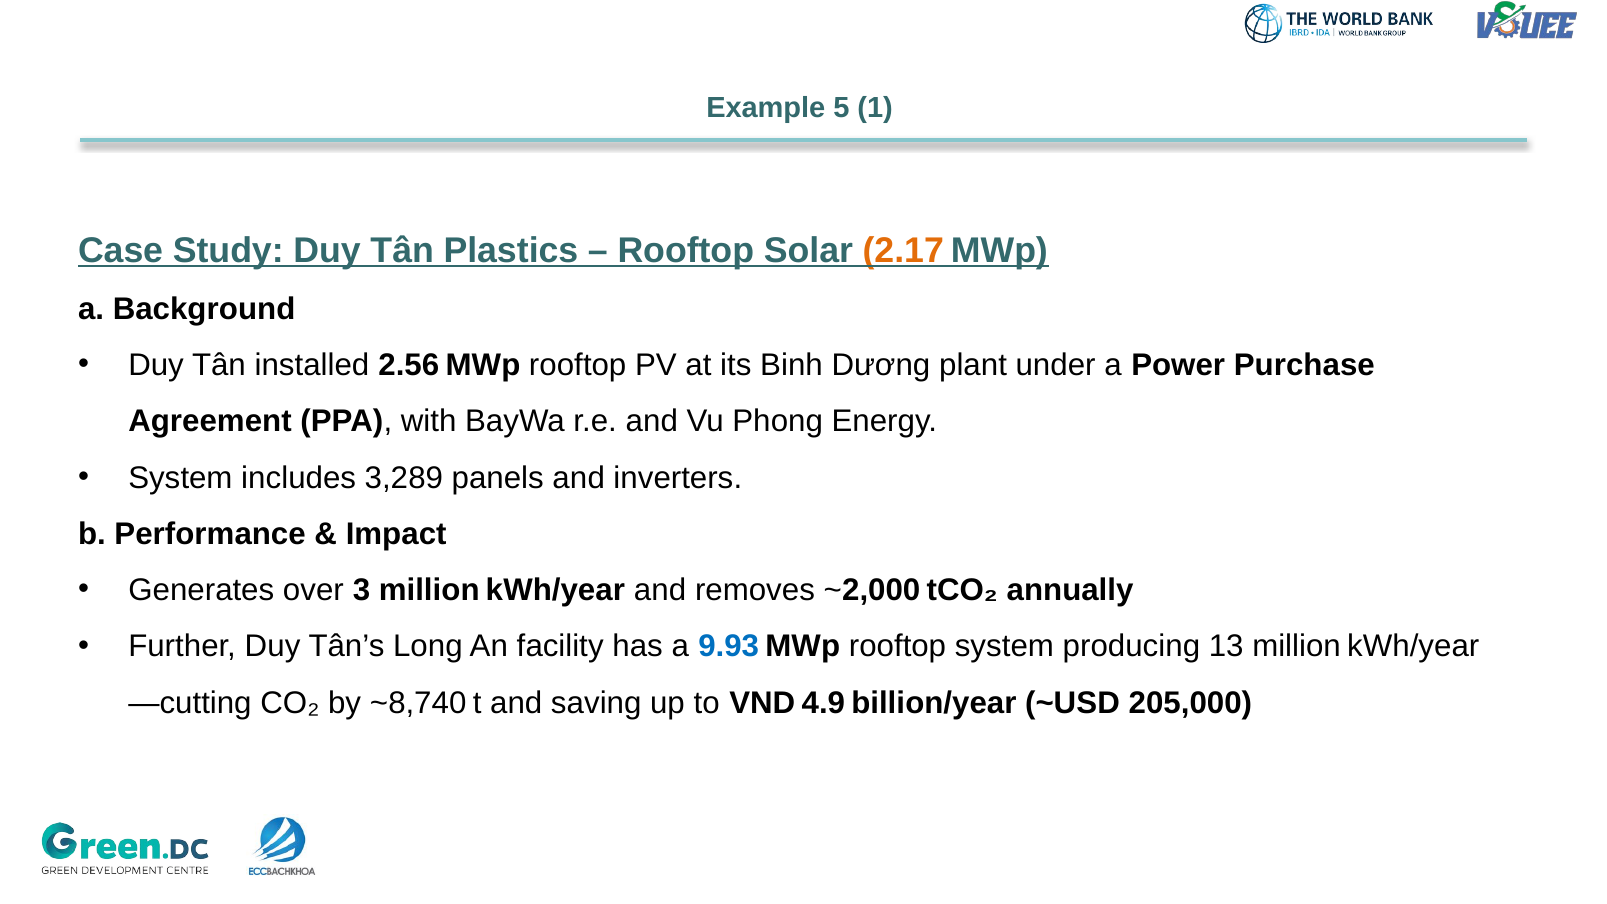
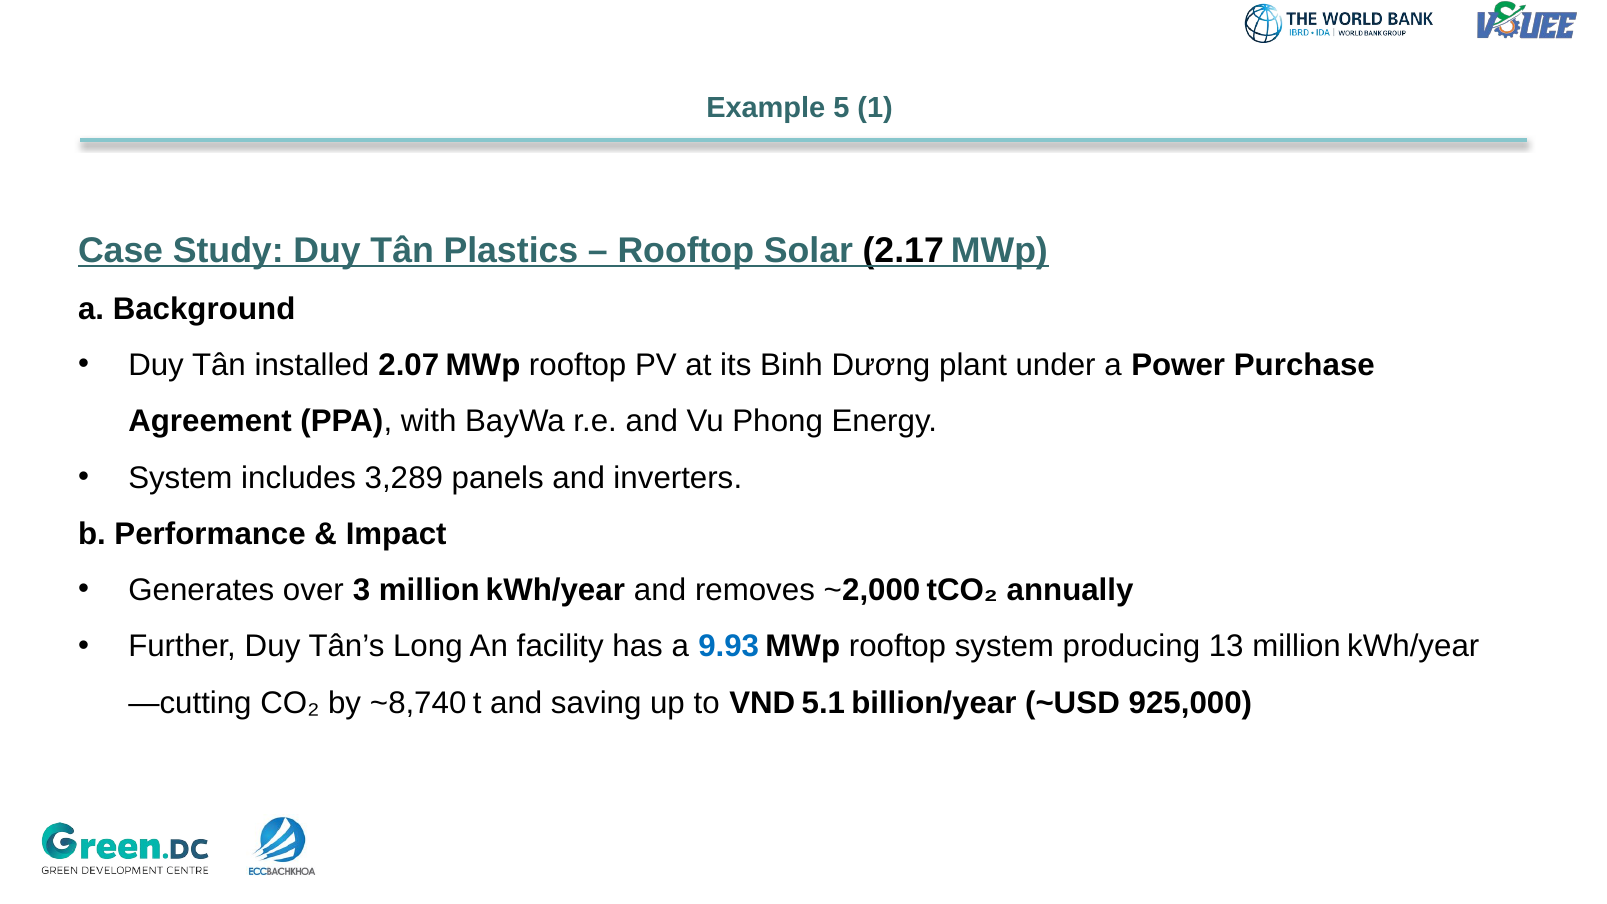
2.17 colour: orange -> black (903, 250)
2.56: 2.56 -> 2.07 (409, 365)
4.9: 4.9 -> 5.1 (823, 703)
205,000: 205,000 -> 925,000 (1190, 703)
